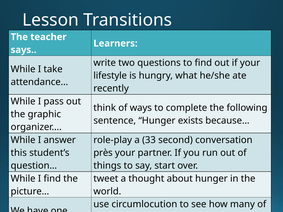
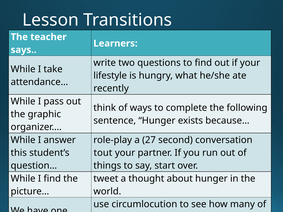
33: 33 -> 27 (149, 140)
près: près -> tout (103, 153)
